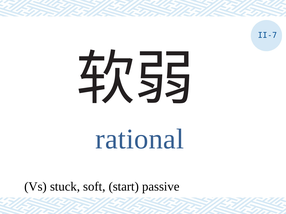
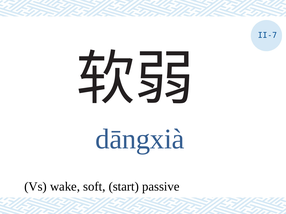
rational: rational -> dāngxià (140, 139)
stuck: stuck -> wake (65, 187)
